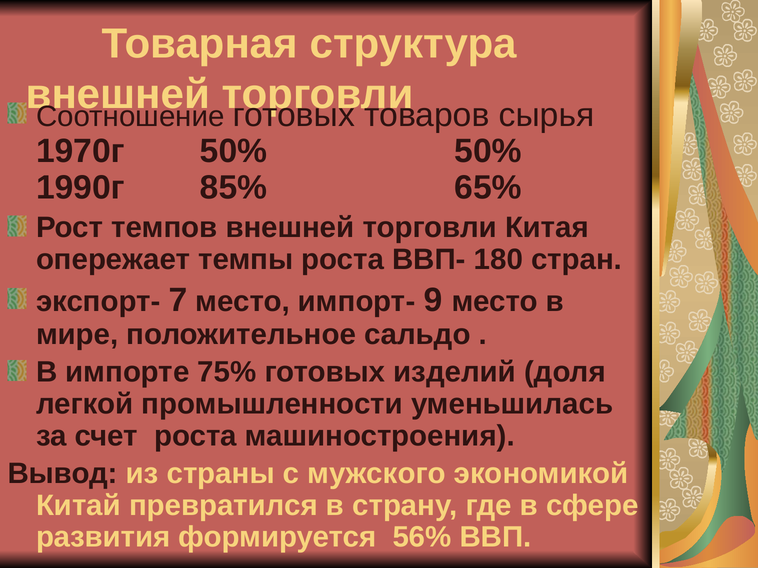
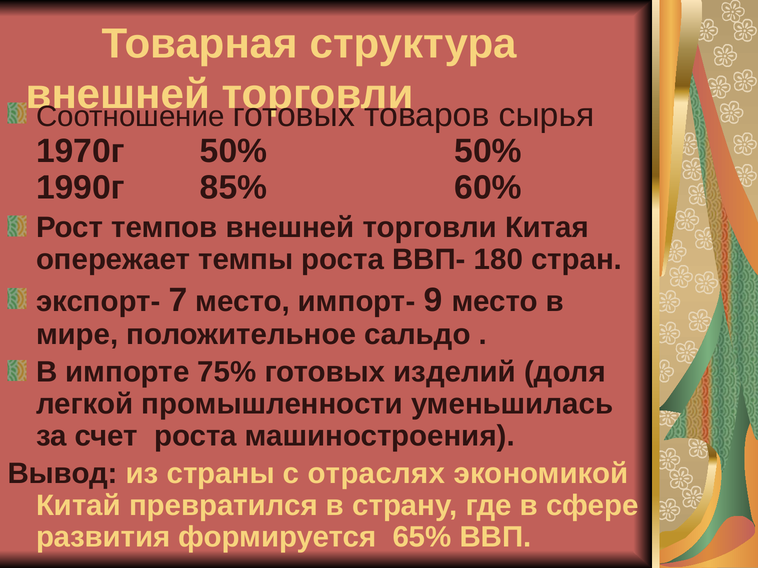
65%: 65% -> 60% (488, 188)
мужского: мужского -> отраслях (376, 474)
56%: 56% -> 65% (422, 538)
